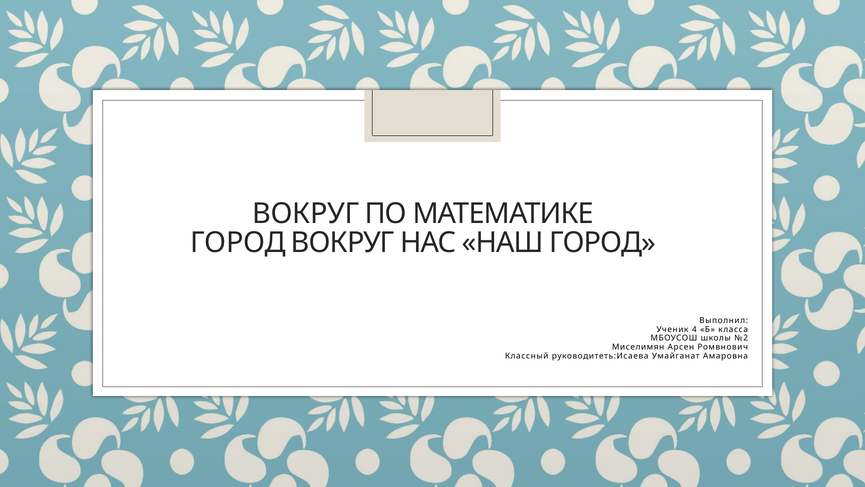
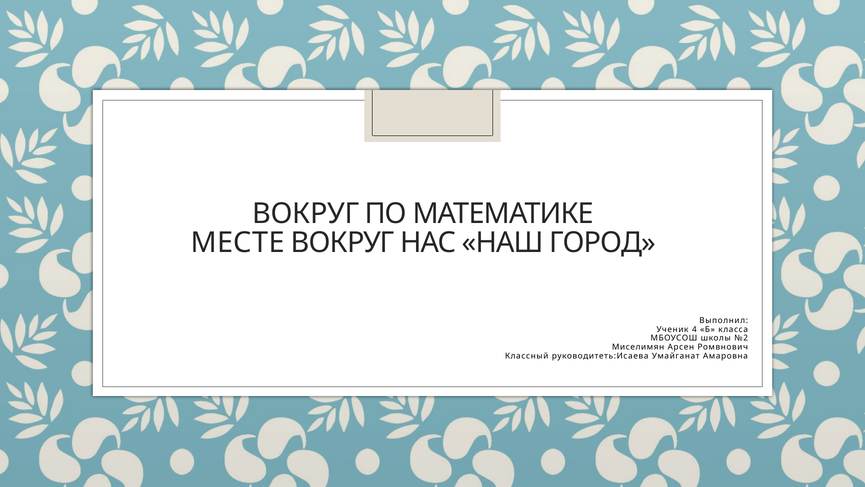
ГОРОД: ГОРОД -> МЕСТЕ (238, 242)
